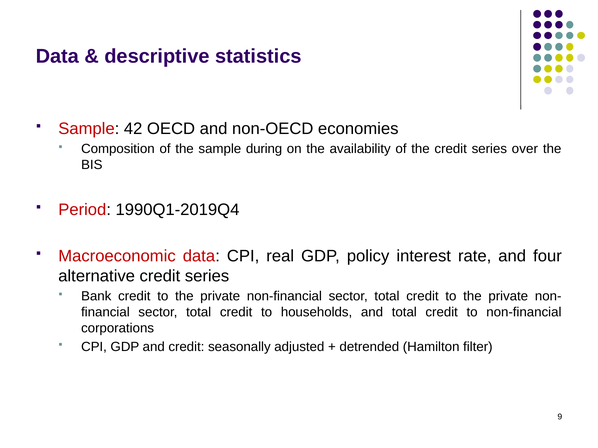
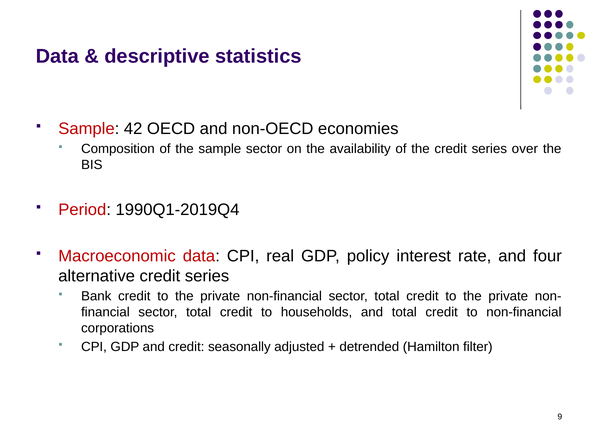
sample during: during -> sector (264, 149)
